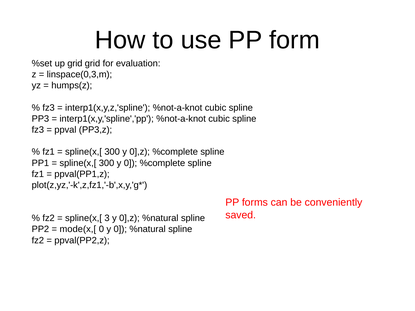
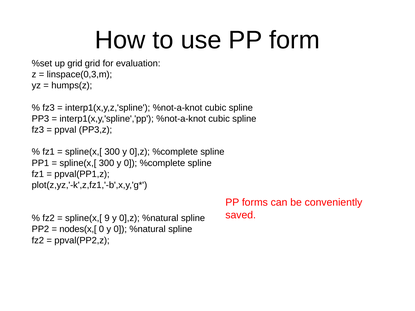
3: 3 -> 9 (107, 218)
mode(x,[: mode(x,[ -> nodes(x,[ (78, 229)
